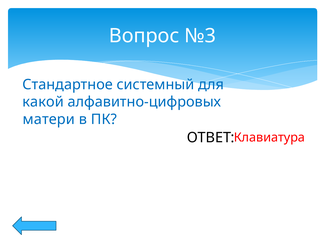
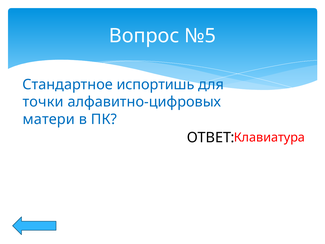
№3: №3 -> №5 (200, 36)
системный: системный -> испортишь (156, 85)
какой: какой -> точки (43, 102)
